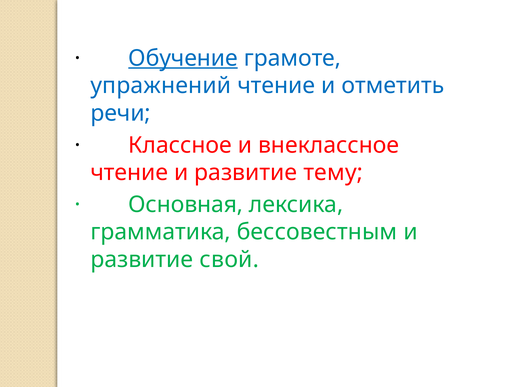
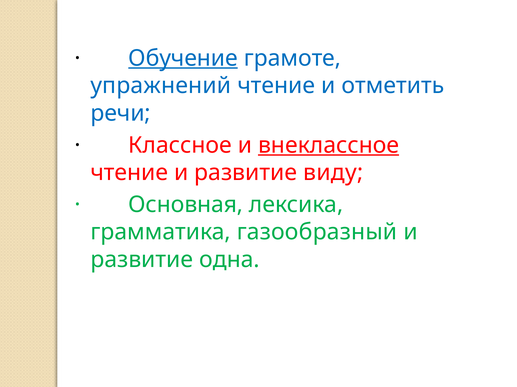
внеклассное underline: none -> present (329, 145)
тему: тему -> виду (333, 173)
бессовестным: бессовестным -> газообразный (317, 232)
свой: свой -> одна (229, 260)
